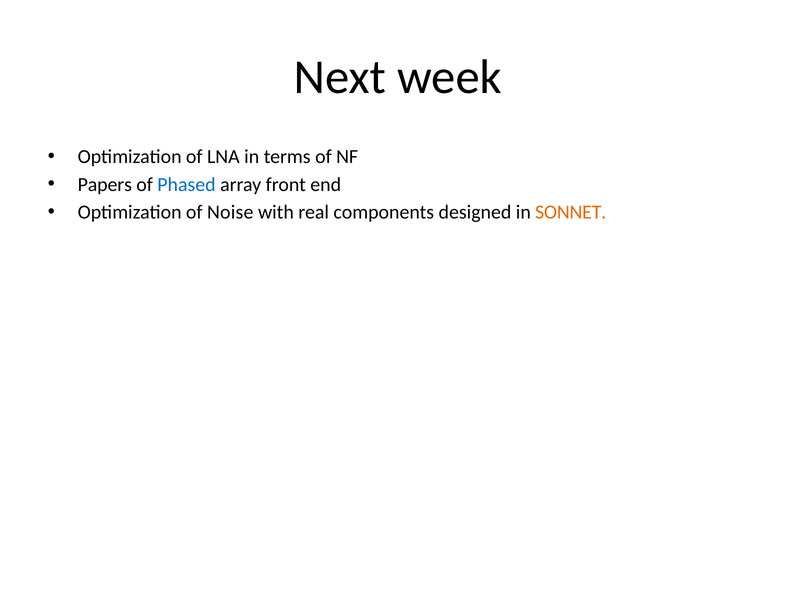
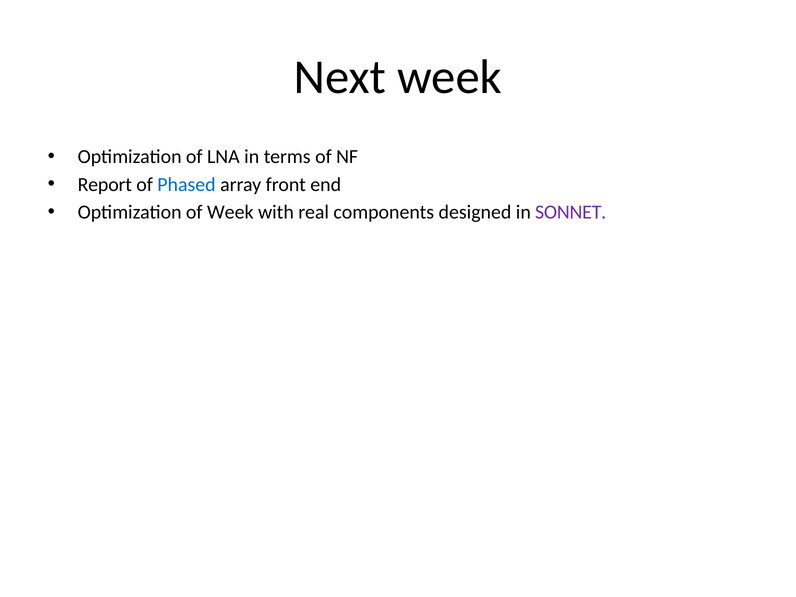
Papers: Papers -> Report (105, 184)
of Noise: Noise -> Week (230, 212)
SONNET colour: orange -> purple (571, 212)
